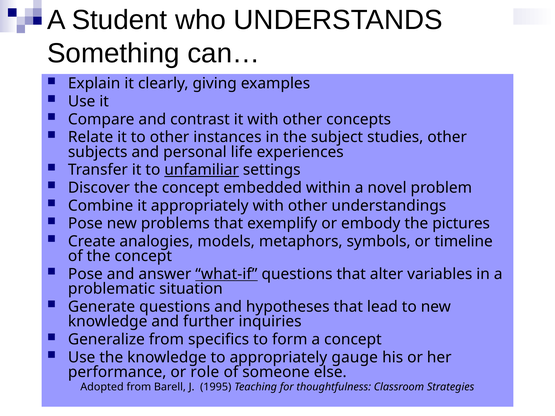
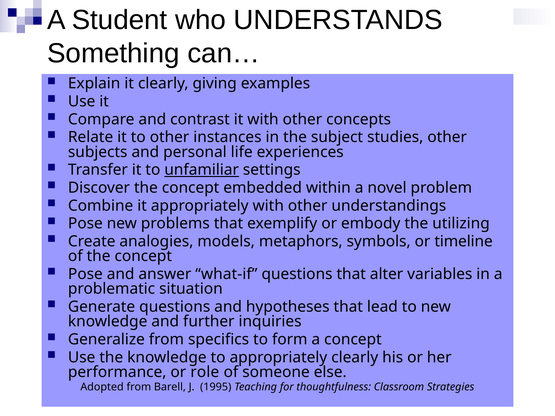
pictures: pictures -> utilizing (461, 224)
what-if underline: present -> none (226, 274)
appropriately gauge: gauge -> clearly (355, 358)
